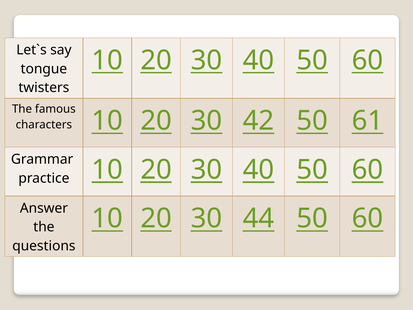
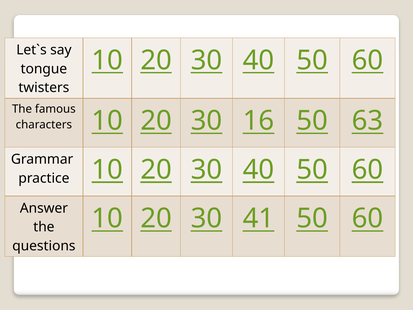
42: 42 -> 16 (259, 121)
61: 61 -> 63 (367, 121)
44: 44 -> 41 (259, 218)
